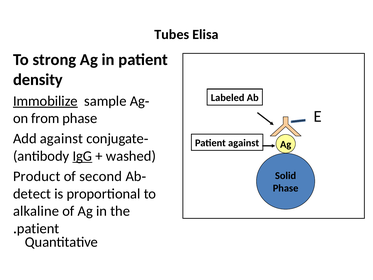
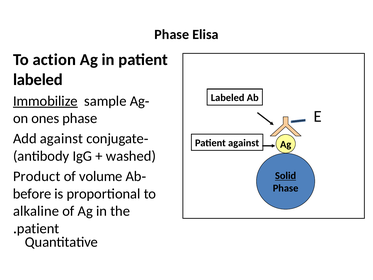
Tubes: Tubes -> Phase (172, 35)
strong: strong -> action (54, 60)
density: density -> labeled (38, 80)
from: from -> ones (45, 118)
IgG underline: present -> none (82, 156)
second: second -> volume (101, 176)
Solid underline: none -> present (286, 176)
detect: detect -> before (32, 194)
